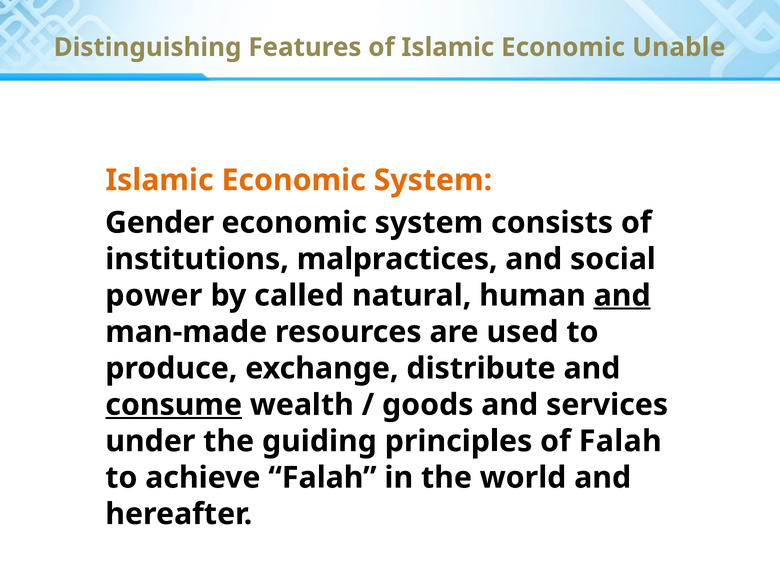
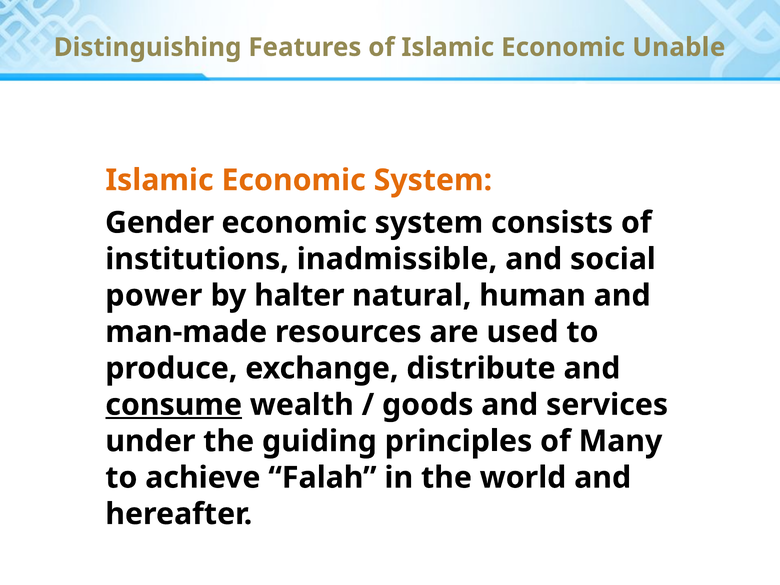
malpractices: malpractices -> inadmissible (397, 259)
called: called -> halter (299, 296)
and underline: present -> none (622, 296)
of Falah: Falah -> Many (620, 441)
